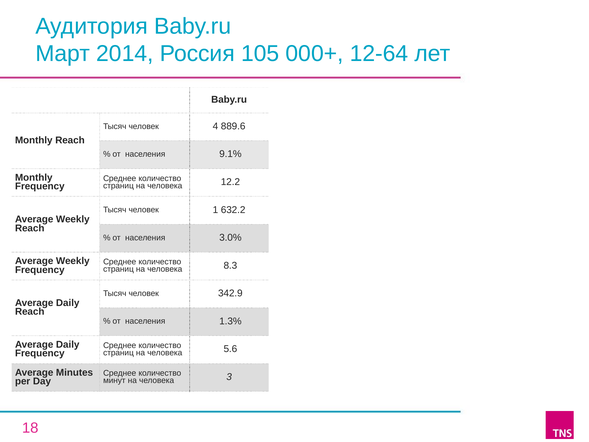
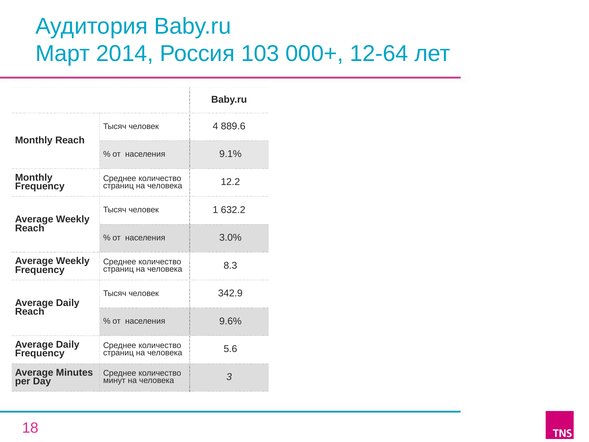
105: 105 -> 103 (260, 54)
1.3%: 1.3% -> 9.6% (230, 321)
